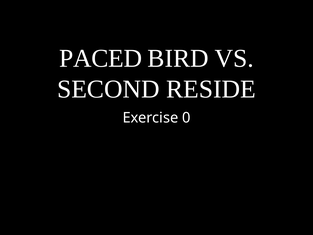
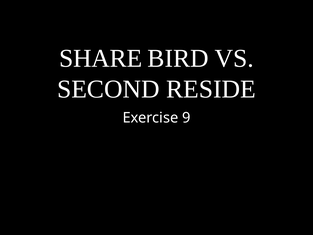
PACED: PACED -> SHARE (101, 58)
0: 0 -> 9 (186, 118)
